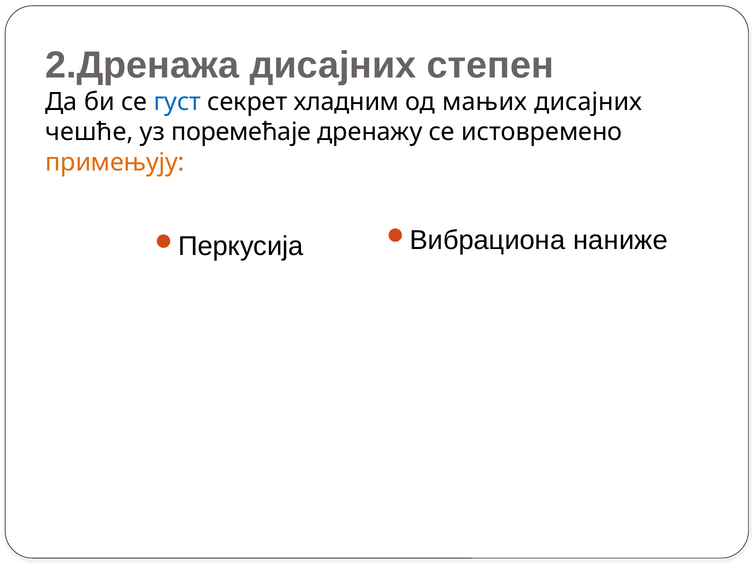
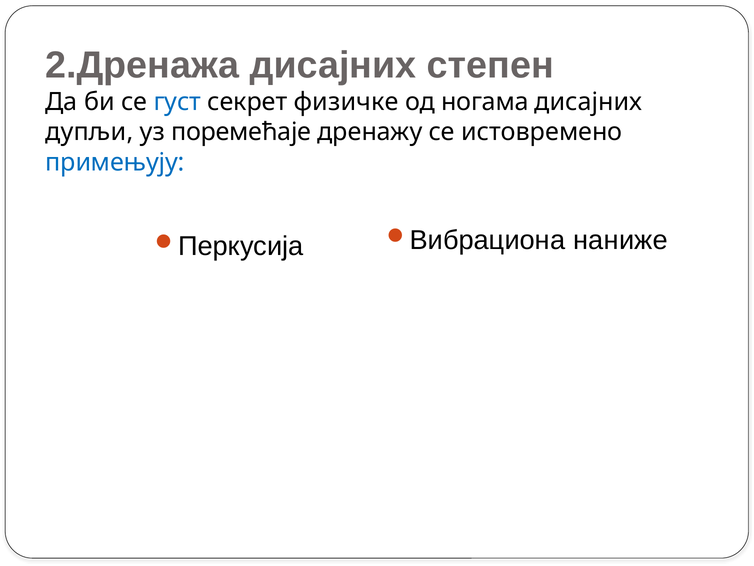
хладним: хладним -> физичке (346, 102)
мањих: мањих -> ногама (485, 102)
чешће: чешће -> дупљи (89, 132)
примењују colour: orange -> blue (115, 162)
